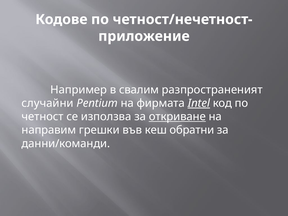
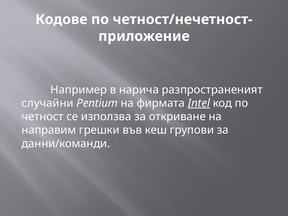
свалим: свалим -> нарича (139, 90)
откриване underline: present -> none (177, 117)
обратни: обратни -> групови (192, 130)
